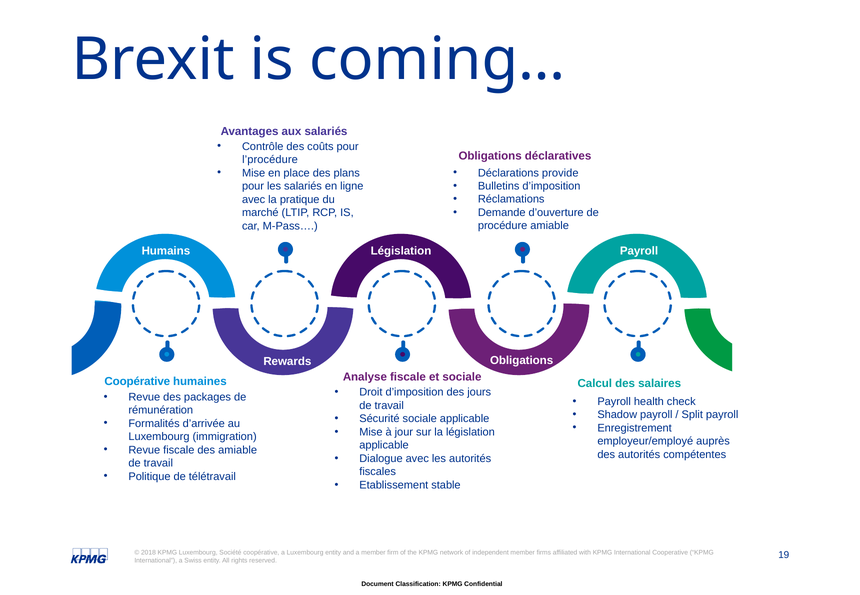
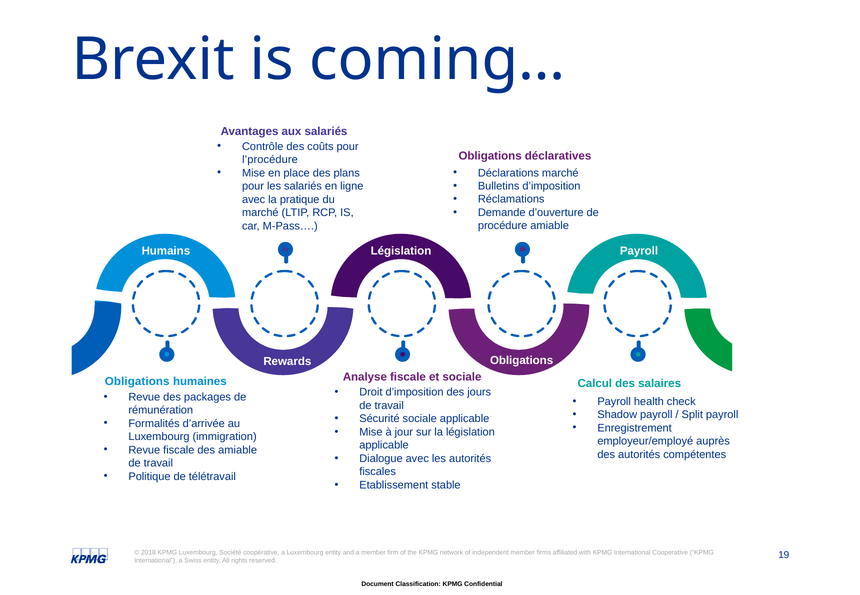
Déclarations provide: provide -> marché (560, 173)
Coopérative: Coopérative -> Obligations (137, 382)
